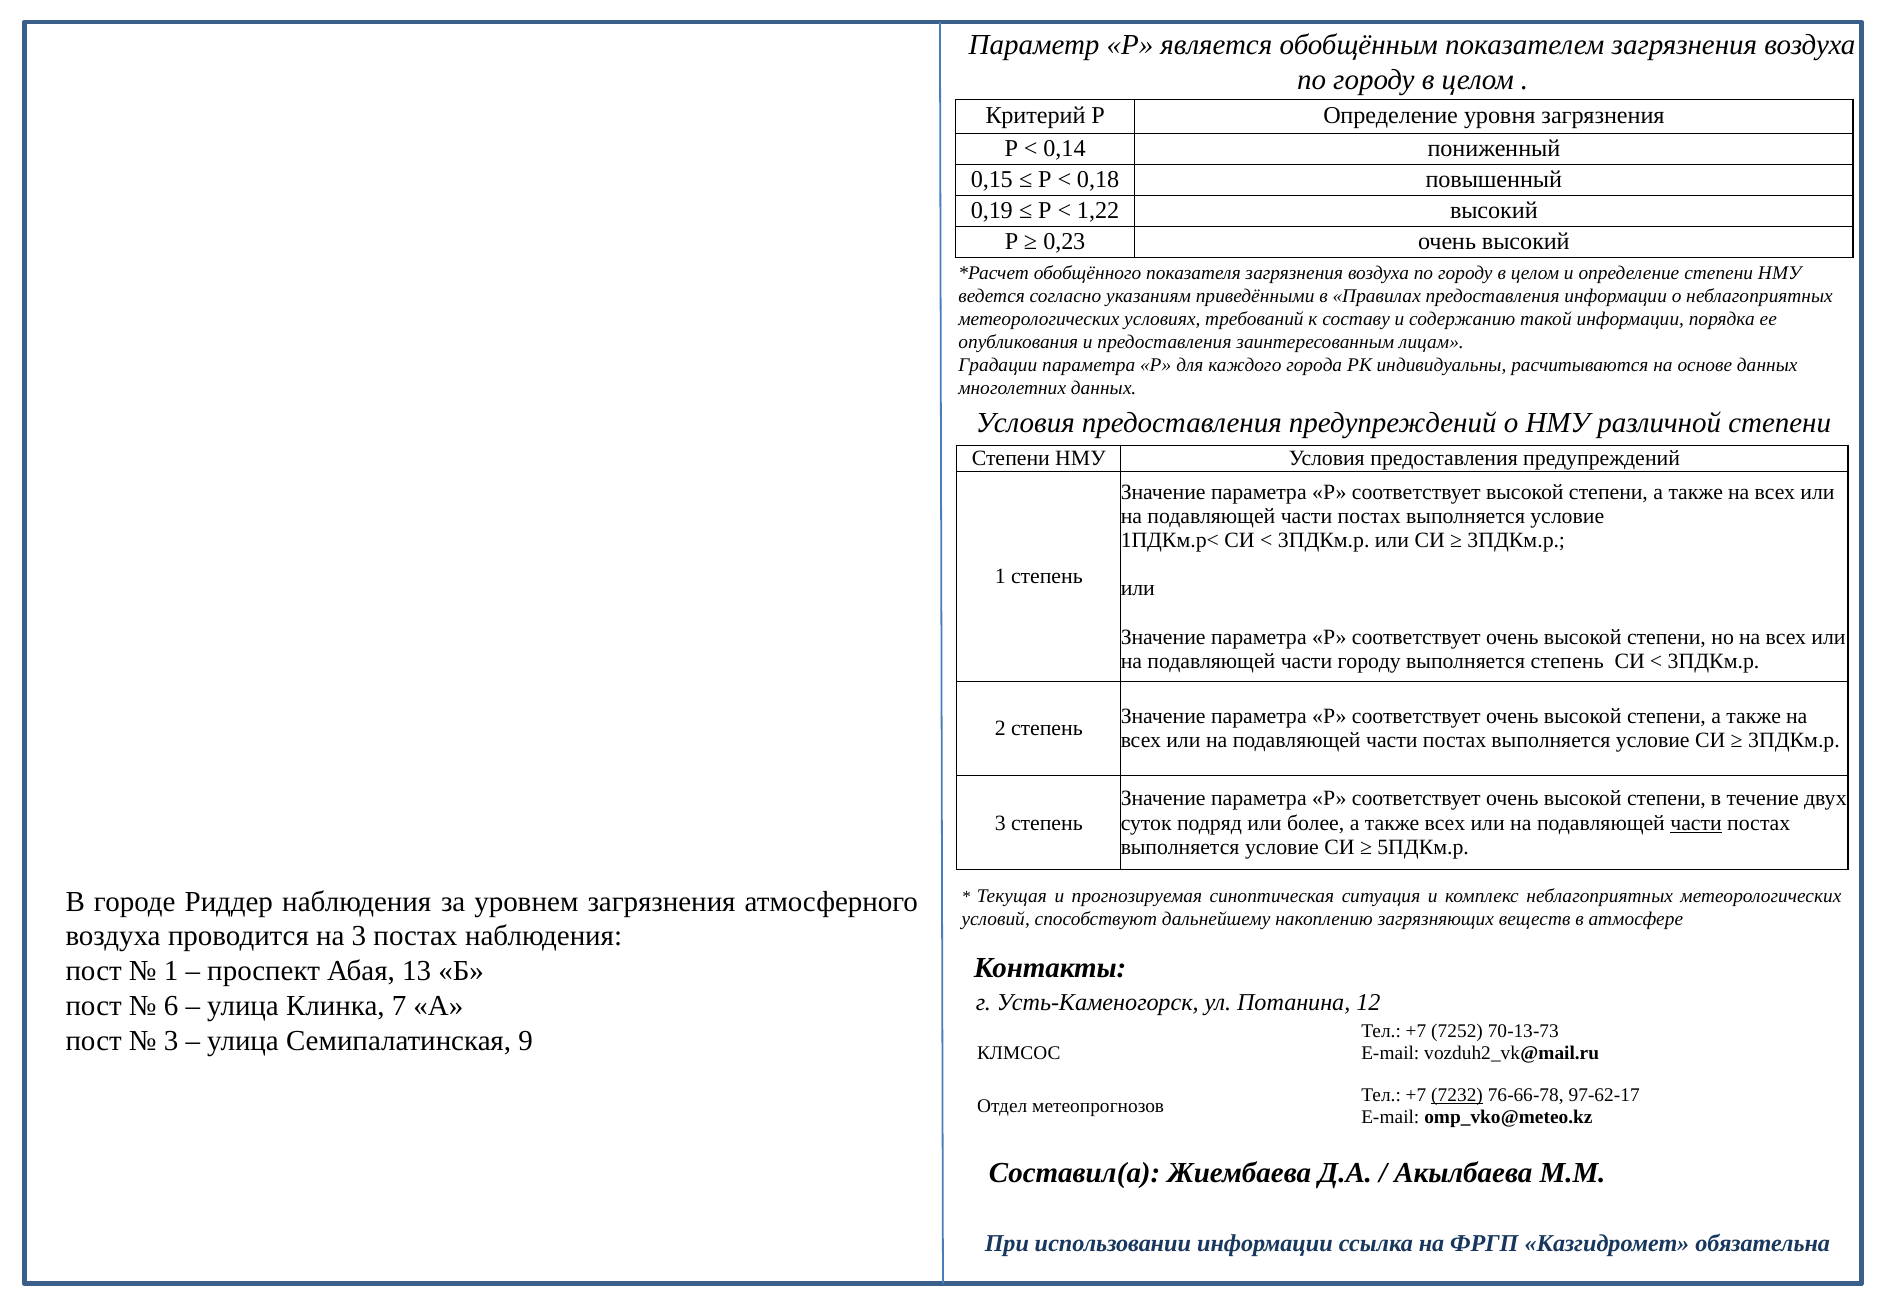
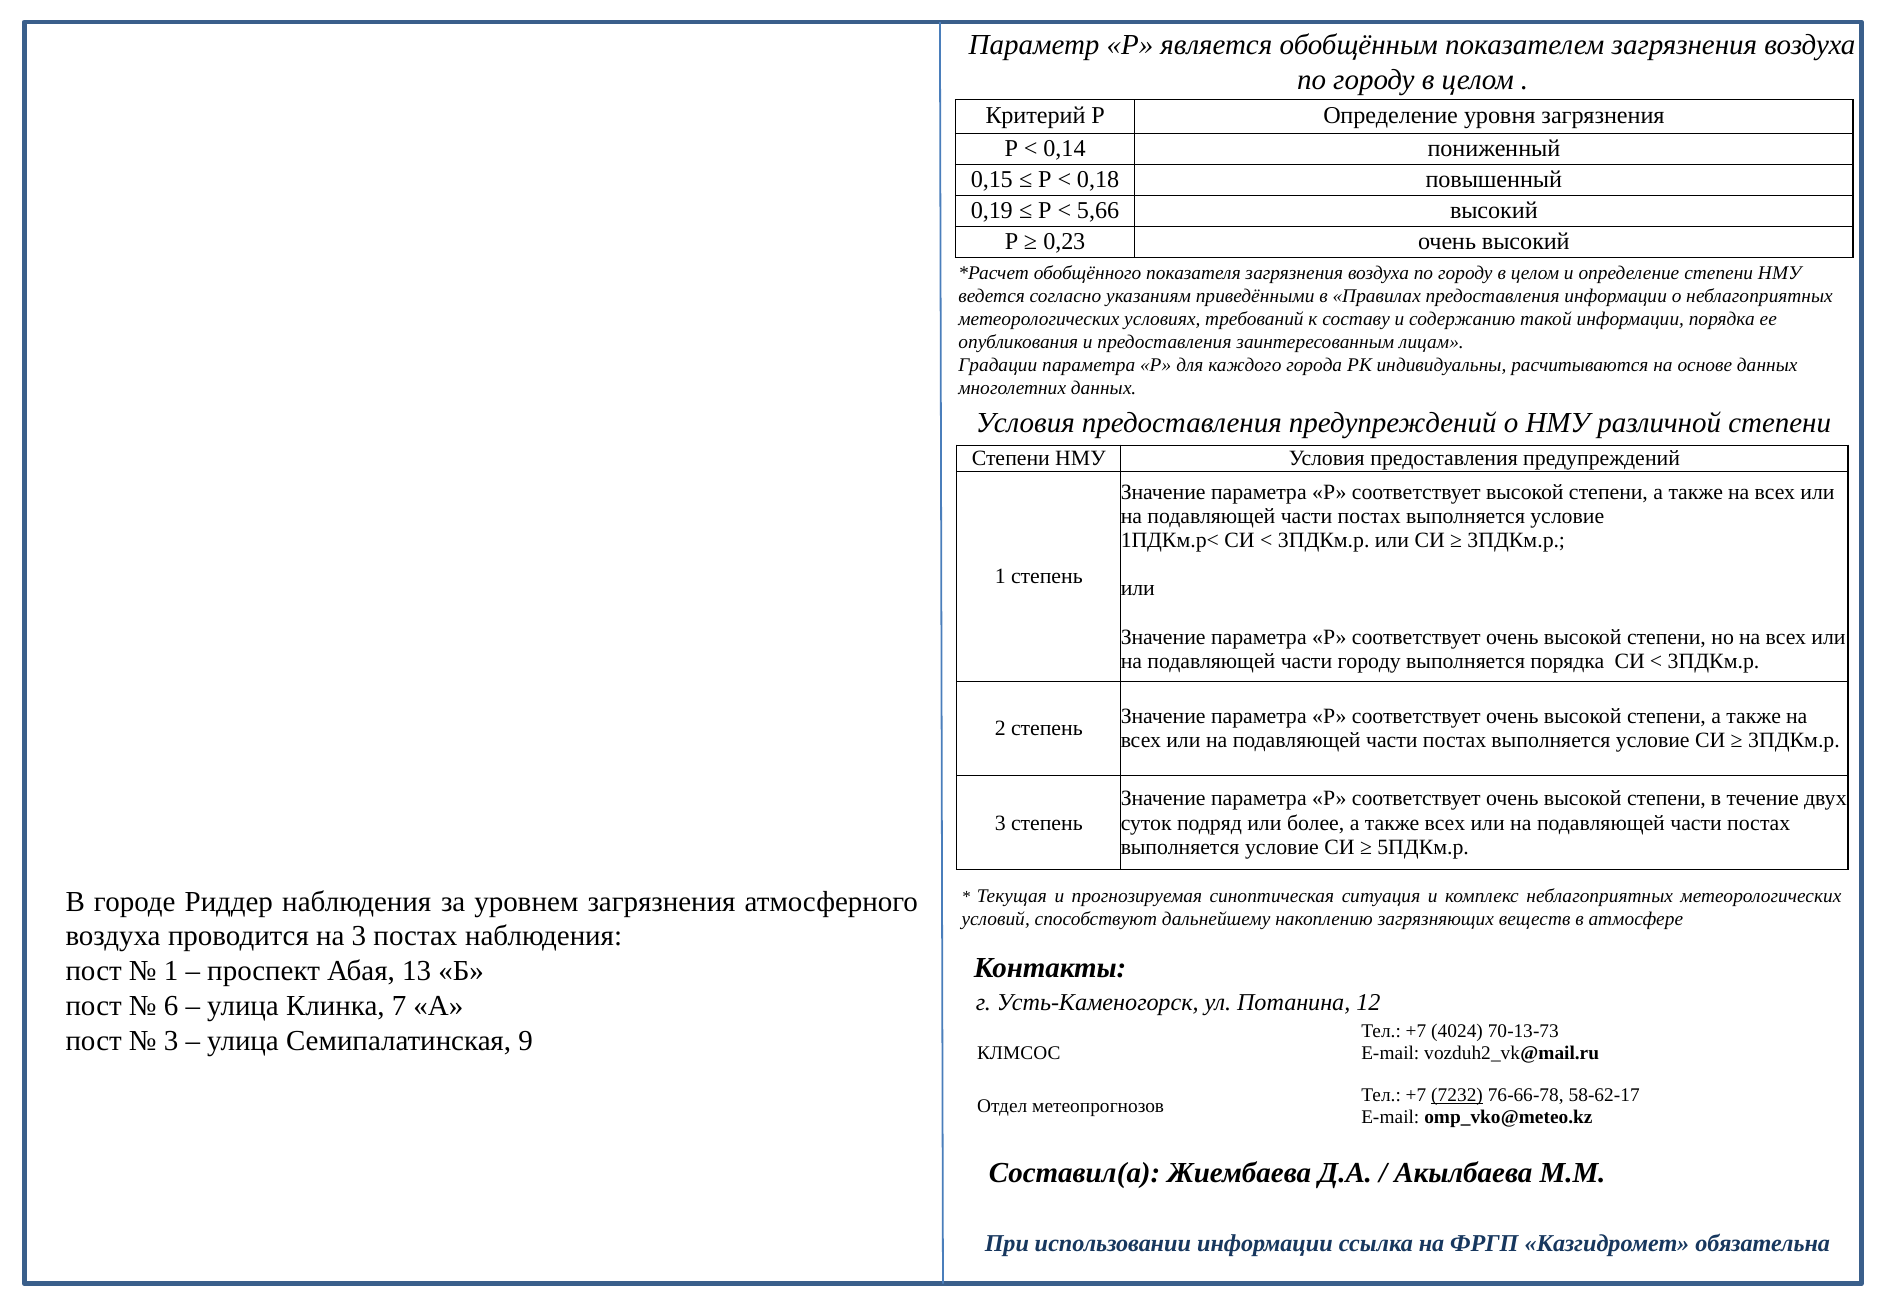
1,22: 1,22 -> 5,66 (1098, 211)
выполняется степень: степень -> порядка (1567, 661)
части underline: present -> none (1696, 823)
7252: 7252 -> 4024 (1457, 1031)
97-62-17: 97-62-17 -> 58-62-17 (1604, 1095)
